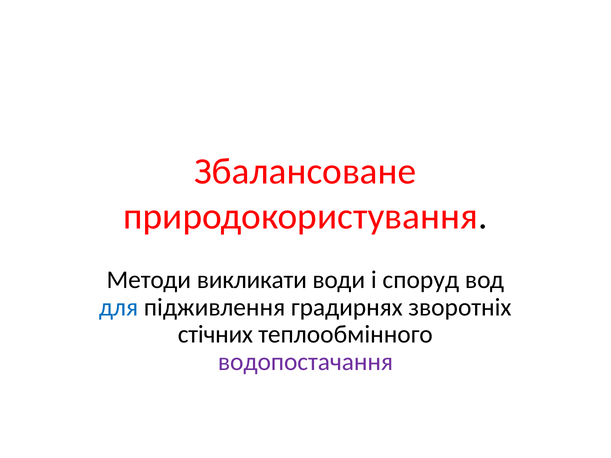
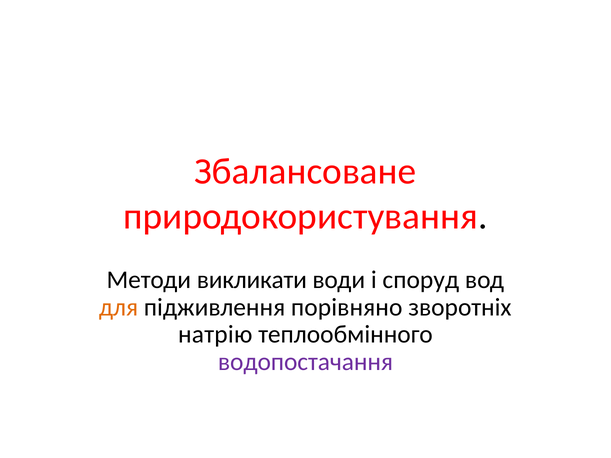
для colour: blue -> orange (119, 307)
градирнях: градирнях -> порівняно (347, 307)
стічних: стічних -> натрію (215, 335)
